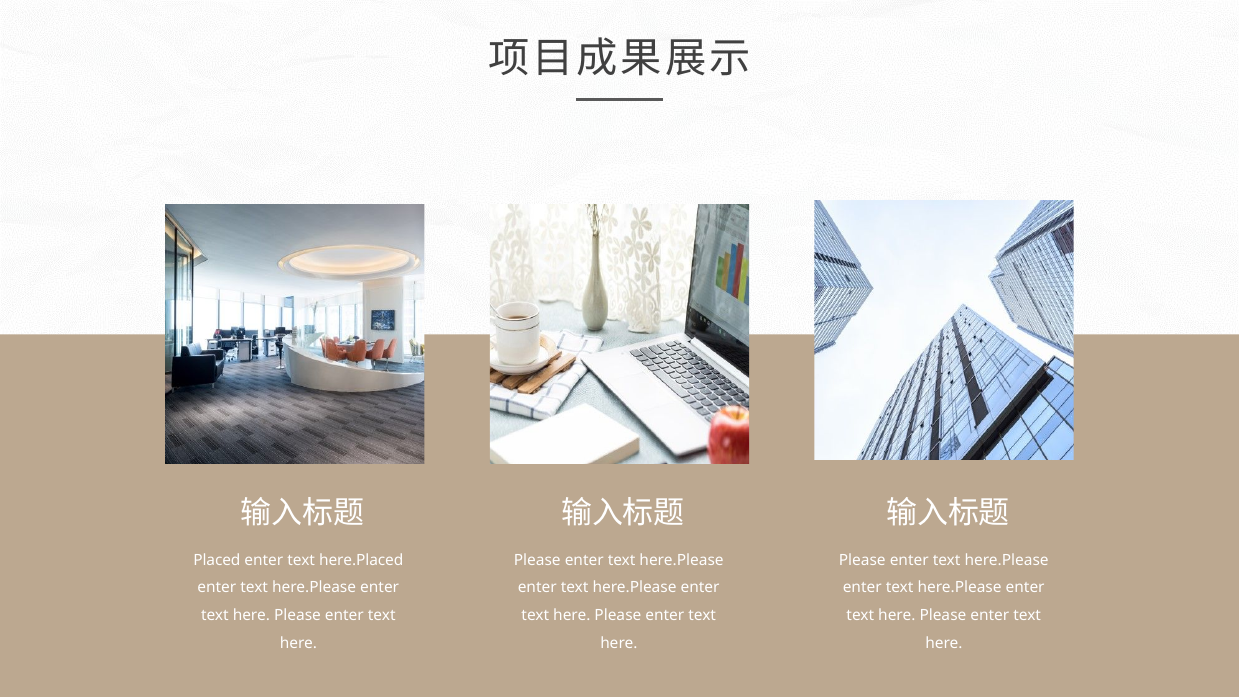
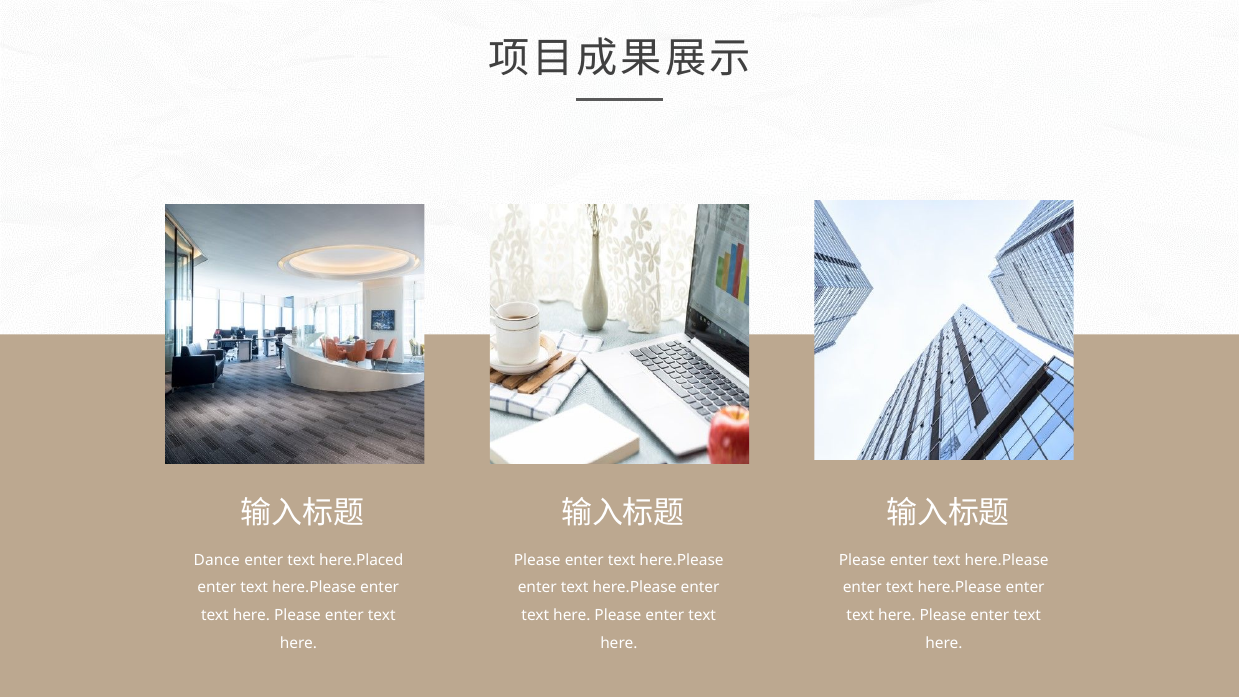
Placed: Placed -> Dance (217, 560)
